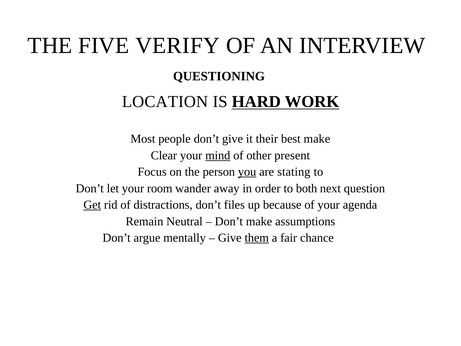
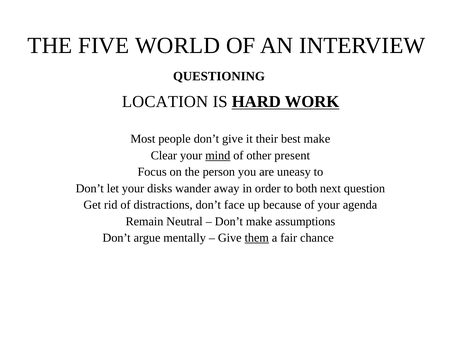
VERIFY: VERIFY -> WORLD (178, 46)
you underline: present -> none (247, 172)
stating: stating -> uneasy (294, 172)
room: room -> disks (160, 188)
Get underline: present -> none (92, 205)
files: files -> face (234, 205)
